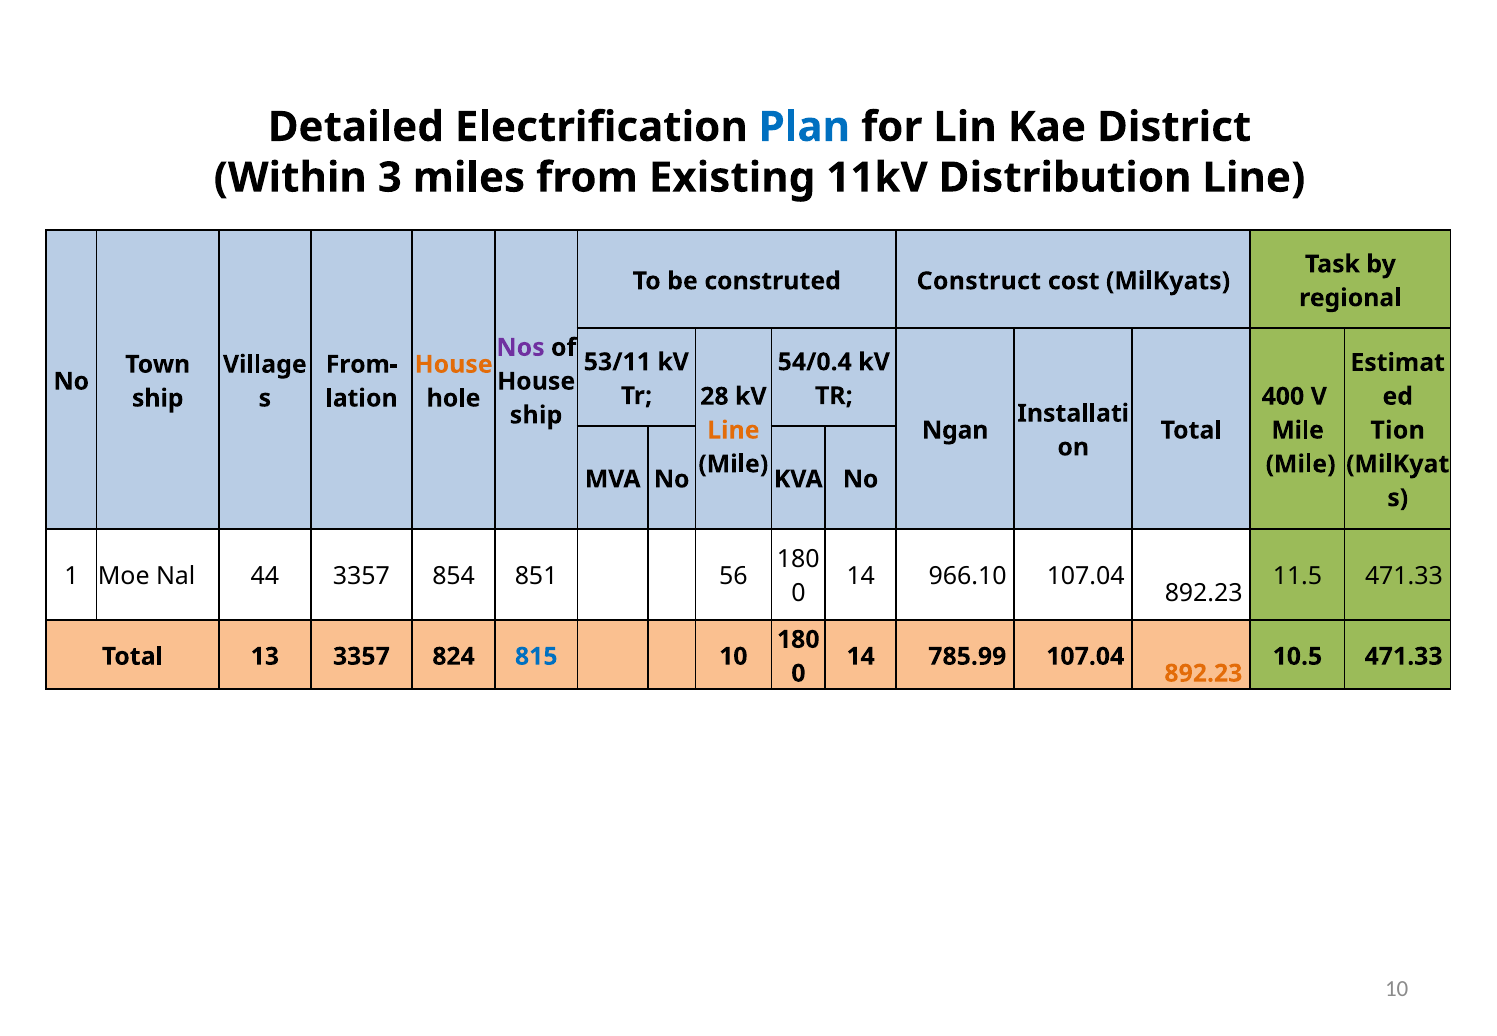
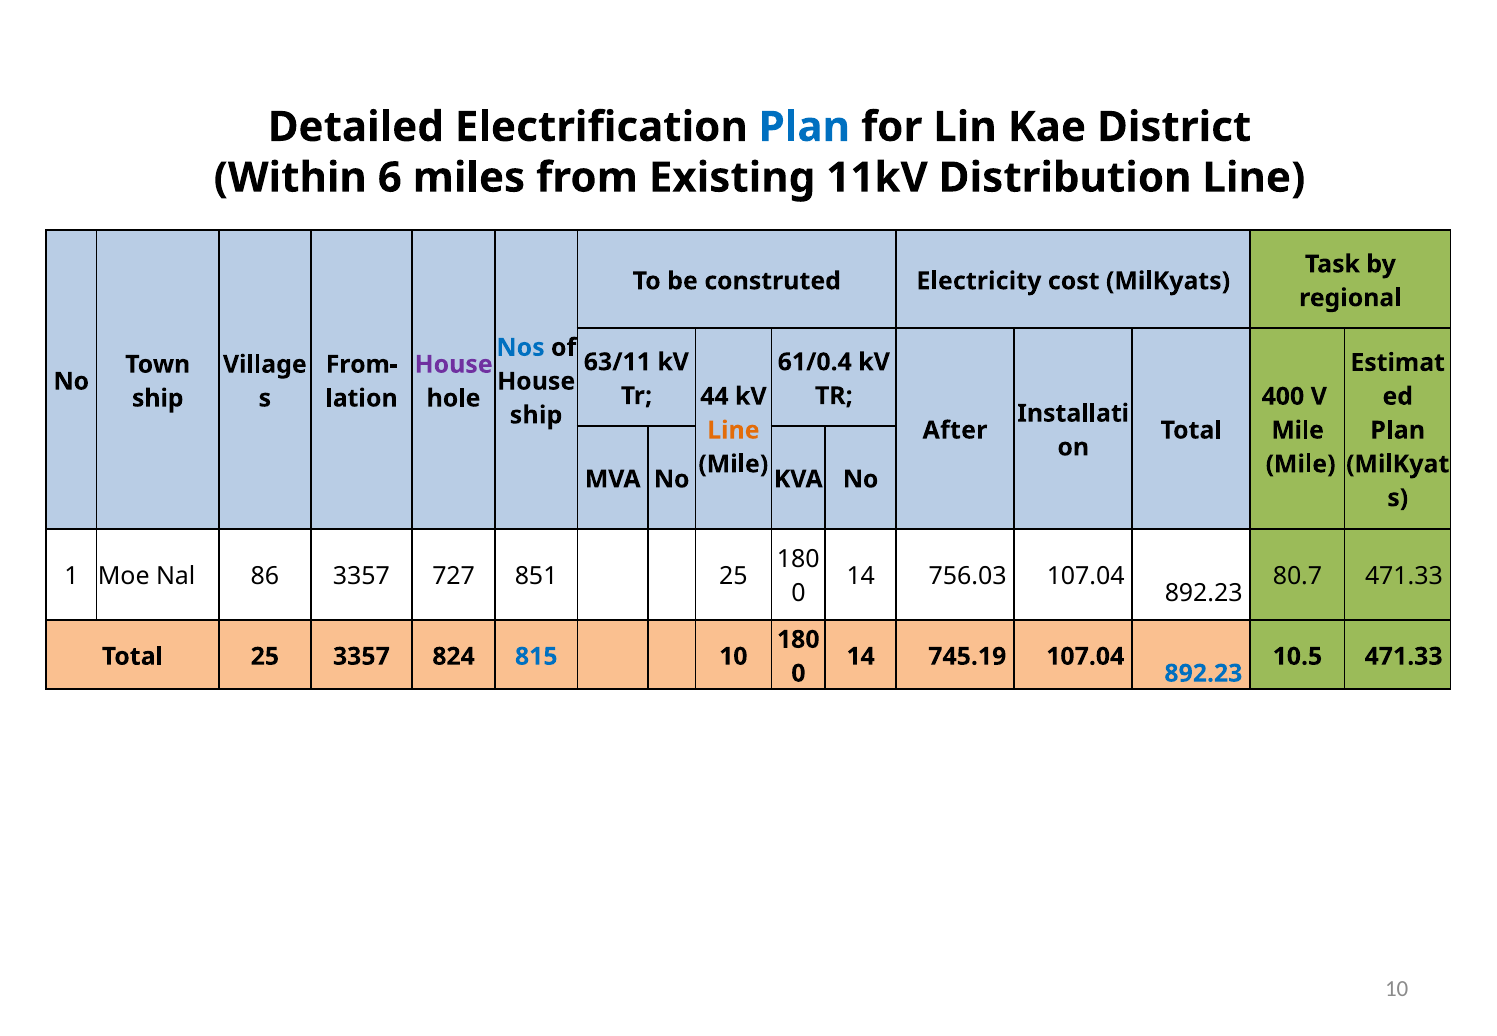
3: 3 -> 6 (390, 178)
Construct: Construct -> Electricity (979, 281)
Nos colour: purple -> blue (521, 348)
53/11: 53/11 -> 63/11 (617, 362)
54/0.4: 54/0.4 -> 61/0.4 (815, 362)
House colour: orange -> purple (454, 365)
28: 28 -> 44 (714, 397)
Ngan: Ngan -> After (955, 430)
Tion: Tion -> Plan (1398, 430)
44: 44 -> 86 (265, 577)
854: 854 -> 727 (454, 577)
851 56: 56 -> 25 (733, 577)
966.10: 966.10 -> 756.03 (968, 577)
11.5: 11.5 -> 80.7 (1297, 577)
Total 13: 13 -> 25 (265, 657)
785.99: 785.99 -> 745.19 (967, 657)
892.23 colour: orange -> blue (1203, 674)
